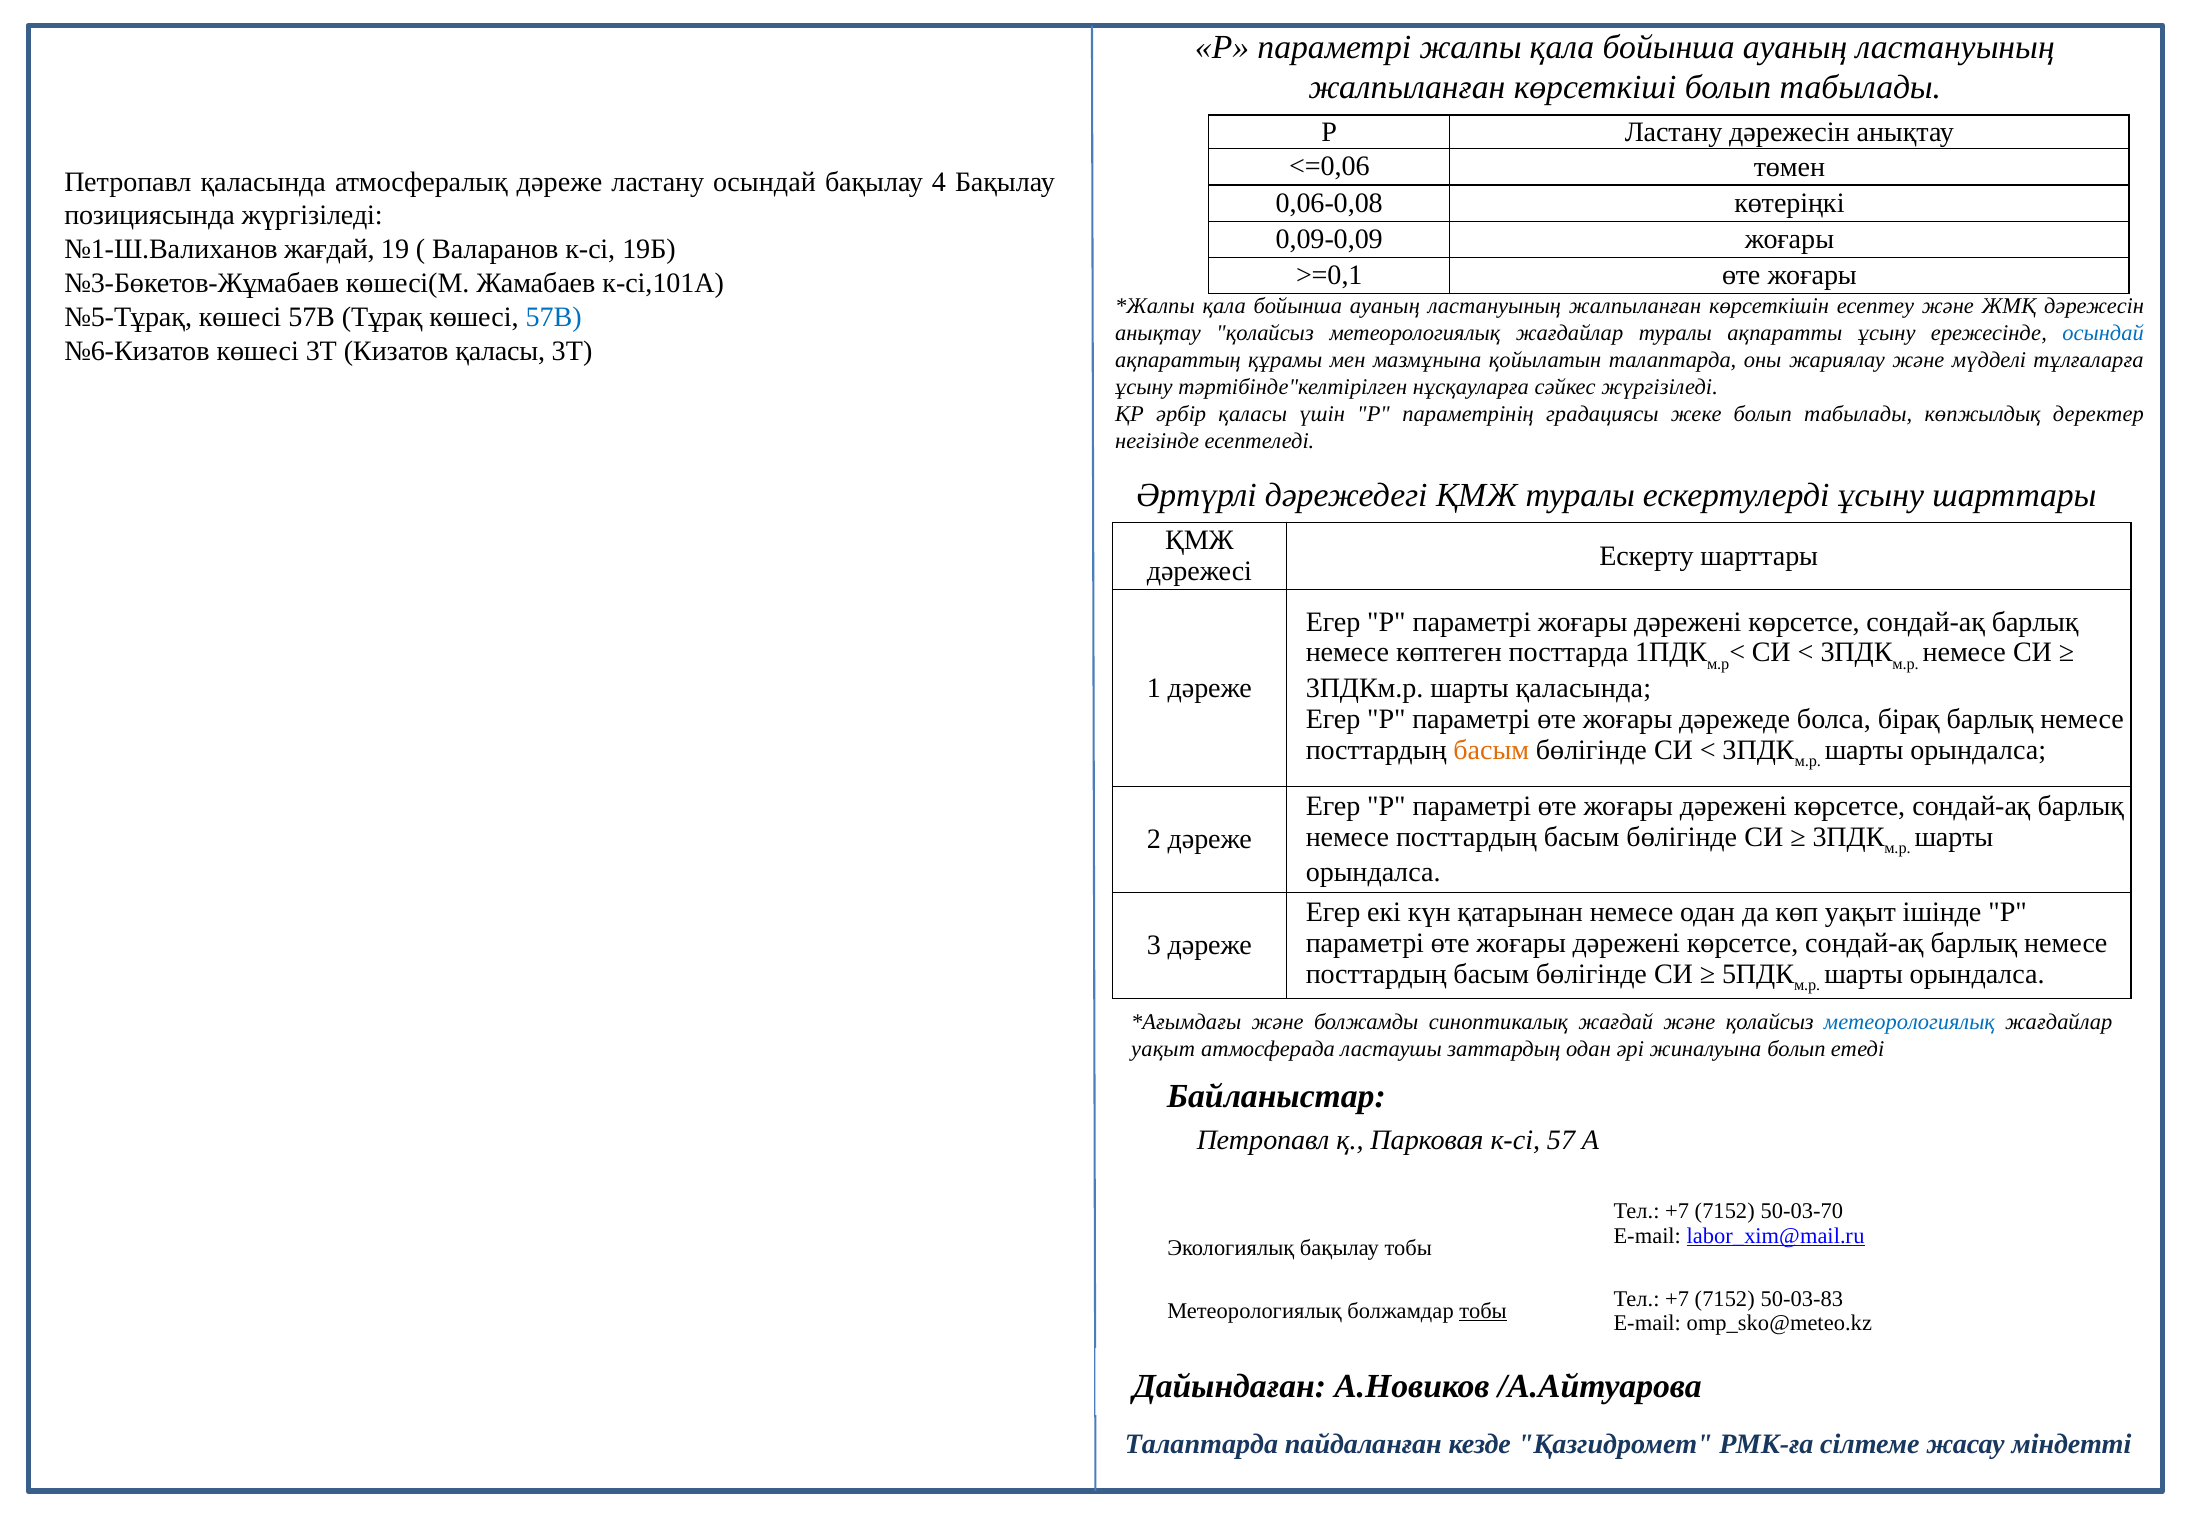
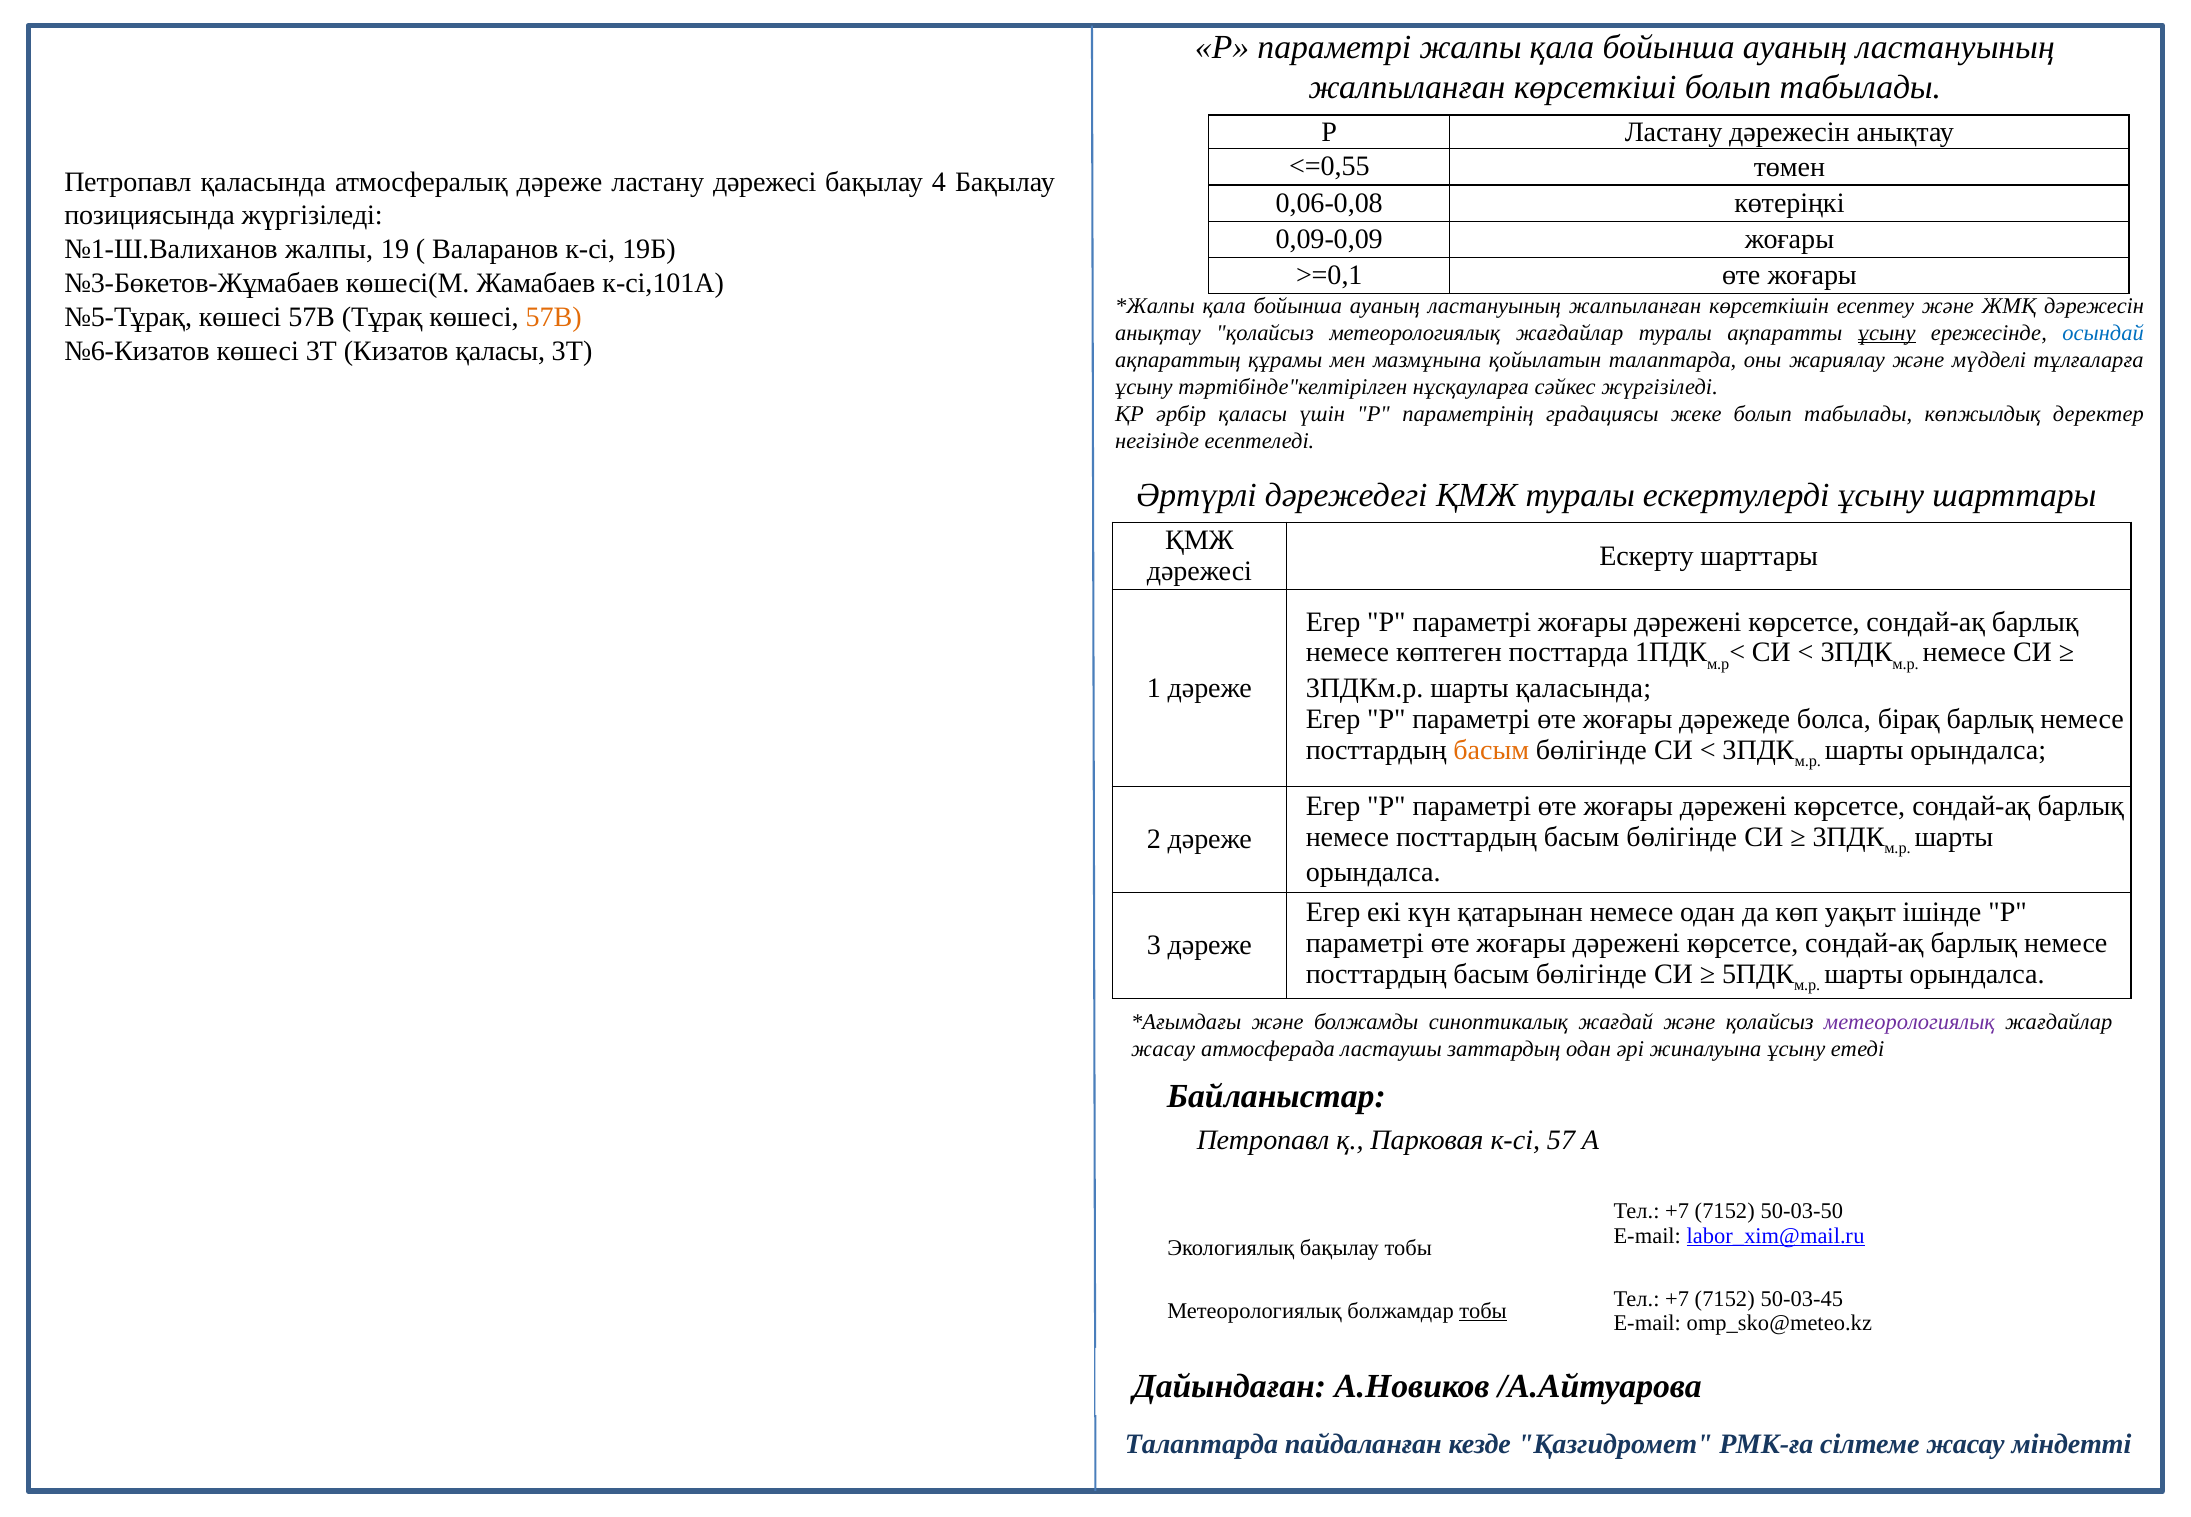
<=0,06: <=0,06 -> <=0,55 (1329, 167)
ластану осындай: осындай -> дәрежесі (765, 182)
№1-Ш.Валиханов жағдай: жағдай -> жалпы (329, 249)
57В colour: blue -> orange (554, 317)
ұсыну underline: none -> present (1887, 333)
метеорологиялық colour: blue -> purple (1909, 1022)
уақыт: уақыт -> жасау (1163, 1049)
жиналуына болып: болып -> ұсыну (1796, 1049)
50-03-70: 50-03-70 -> 50-03-50 (1802, 1211)
50-03-83: 50-03-83 -> 50-03-45 (1802, 1298)
